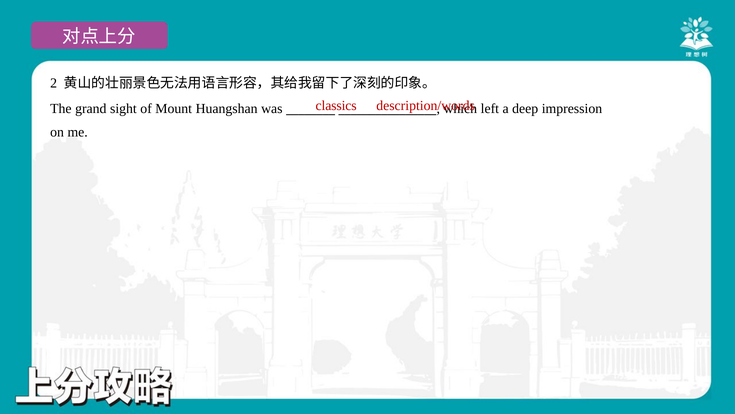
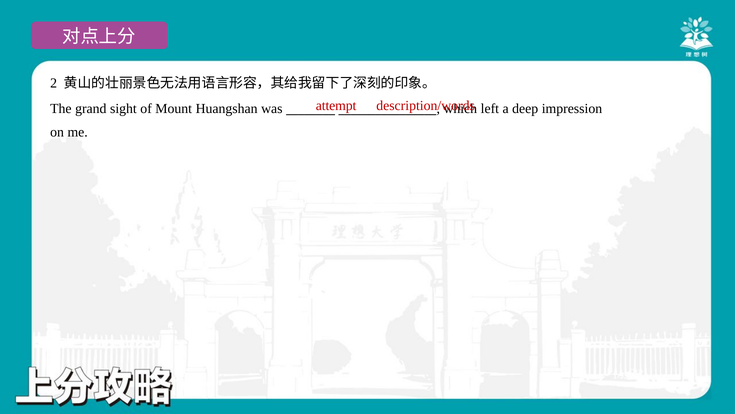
classics: classics -> attempt (336, 106)
